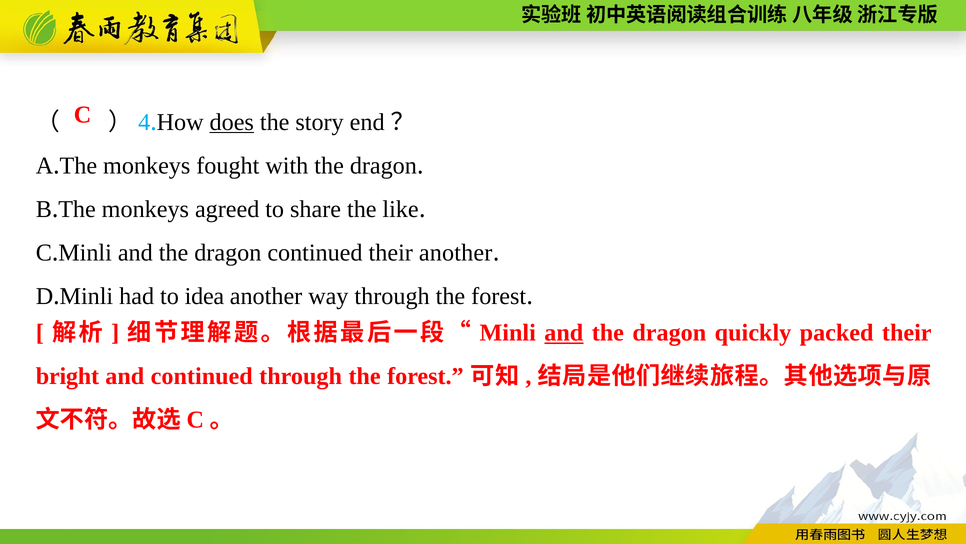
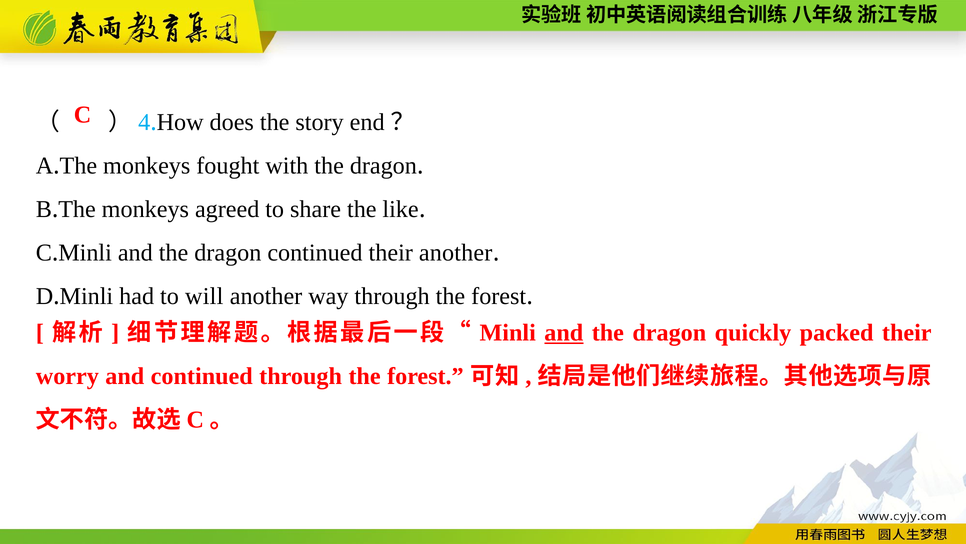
does underline: present -> none (232, 122)
idea: idea -> will (204, 296)
bright: bright -> worry (67, 376)
